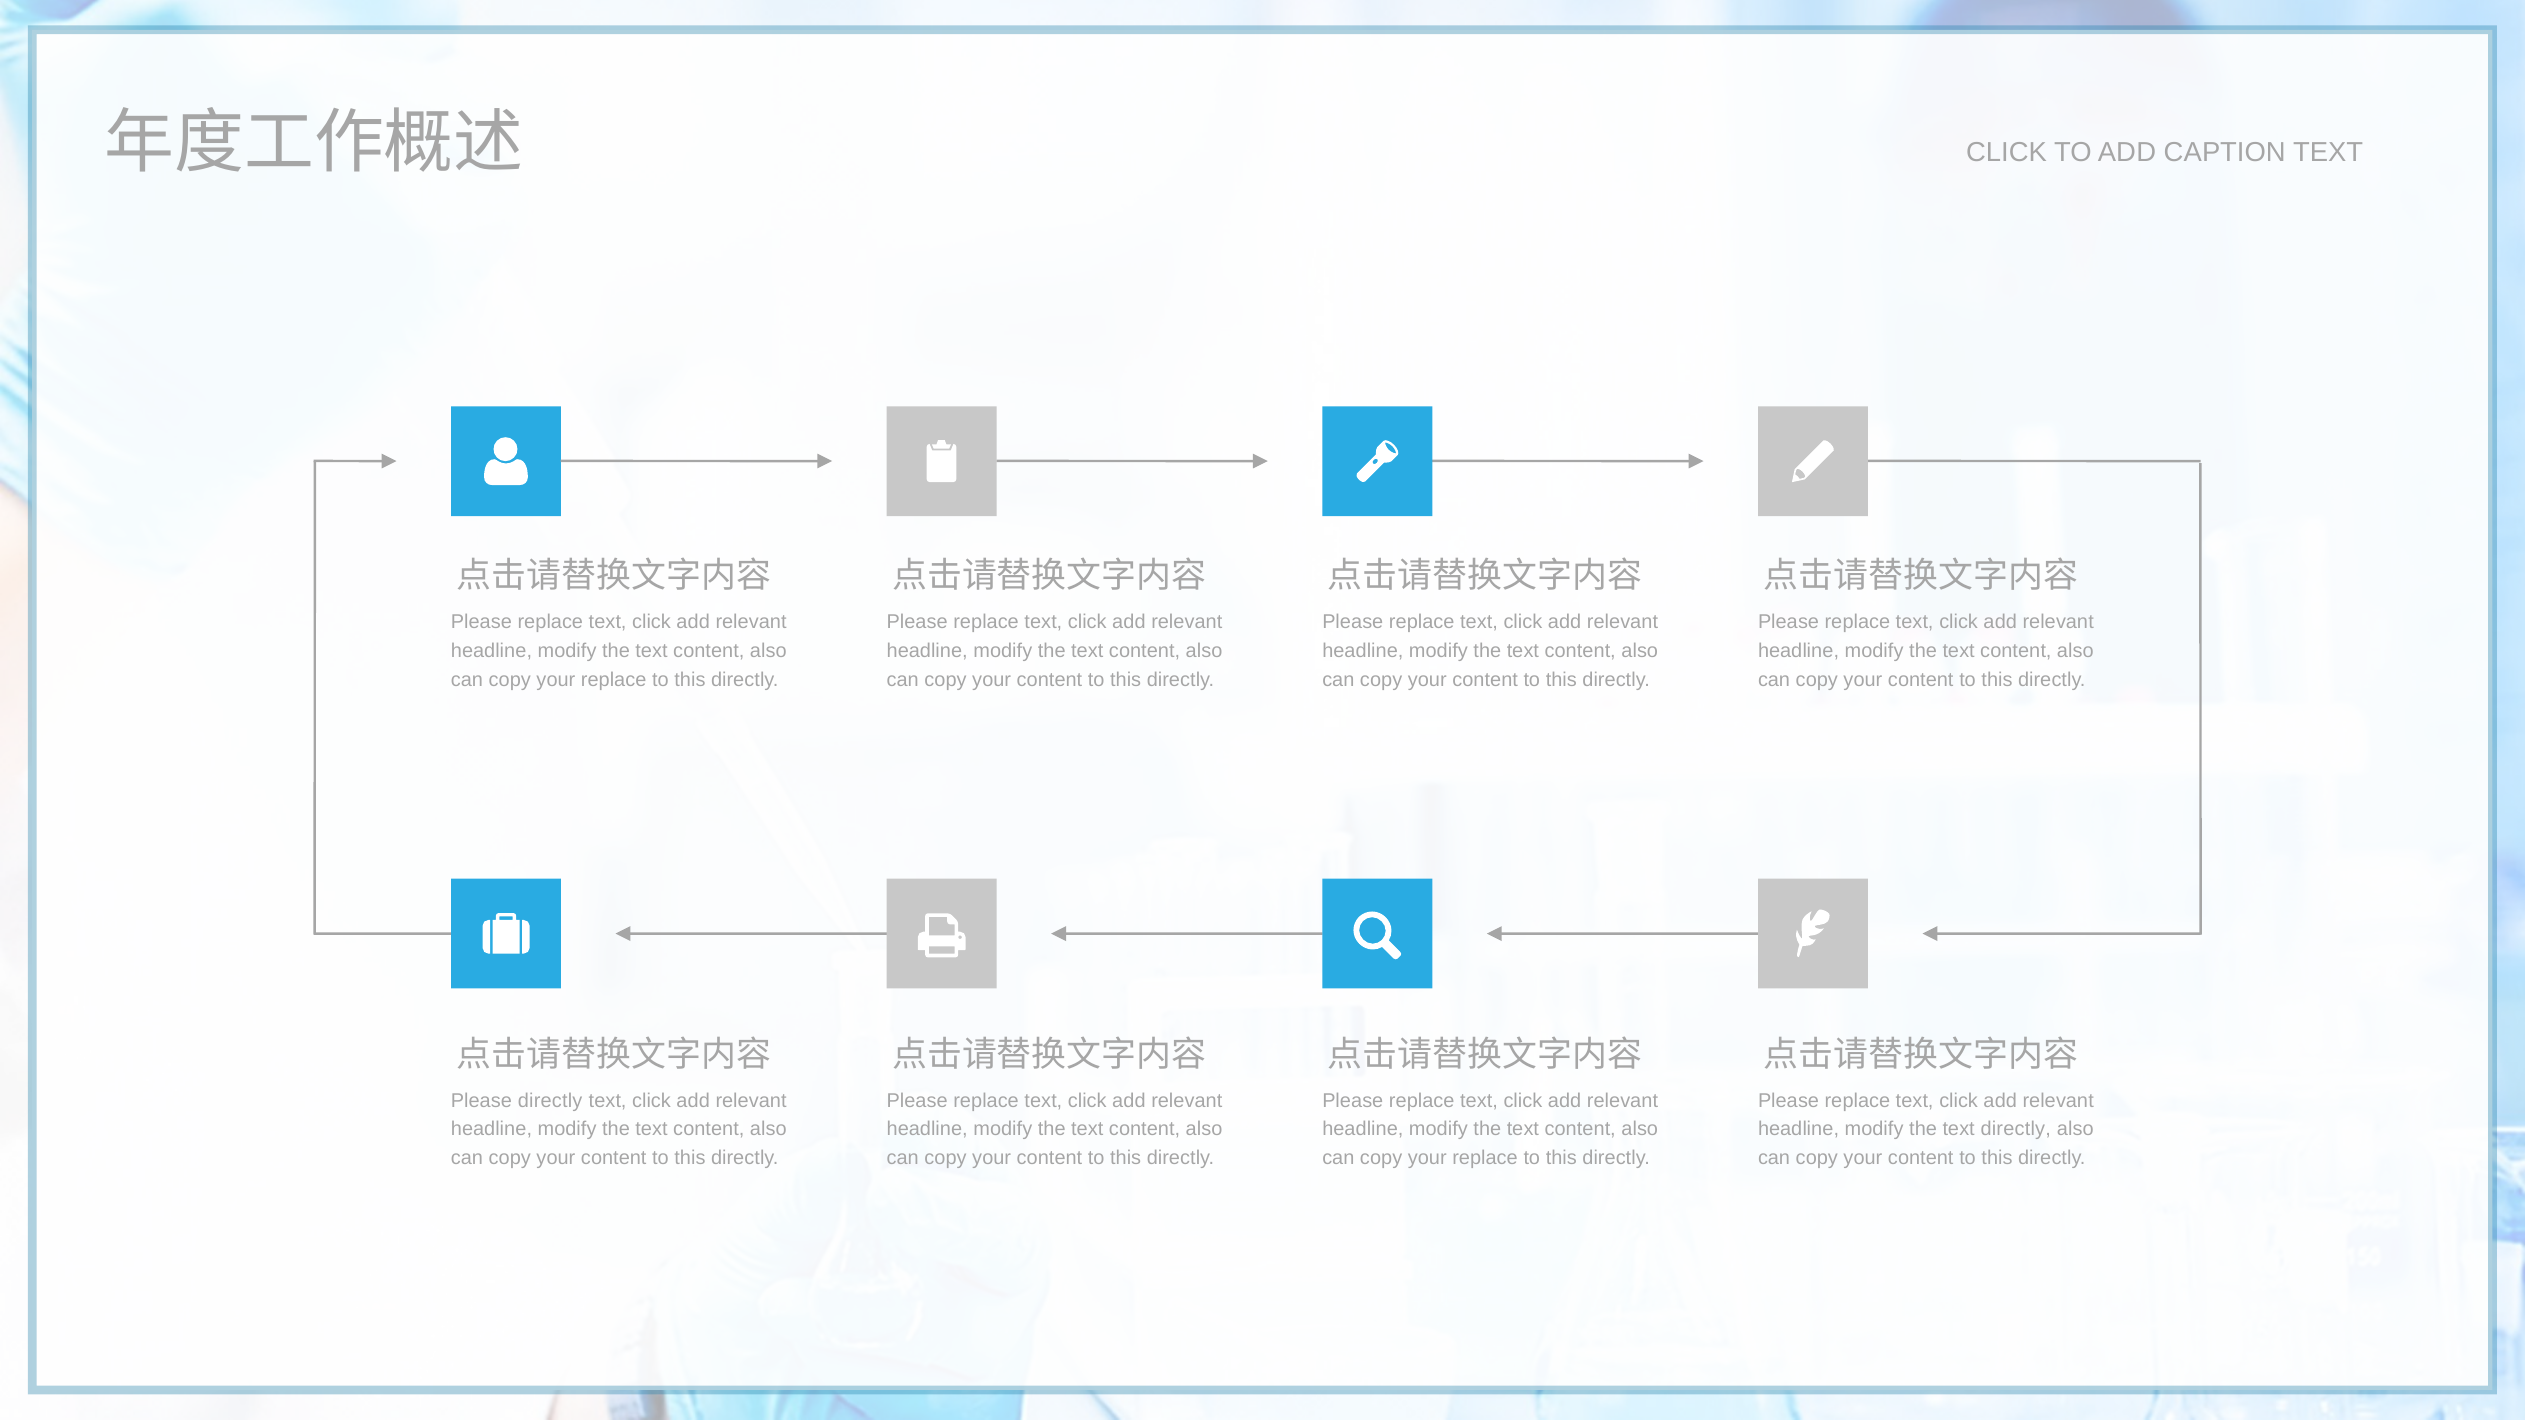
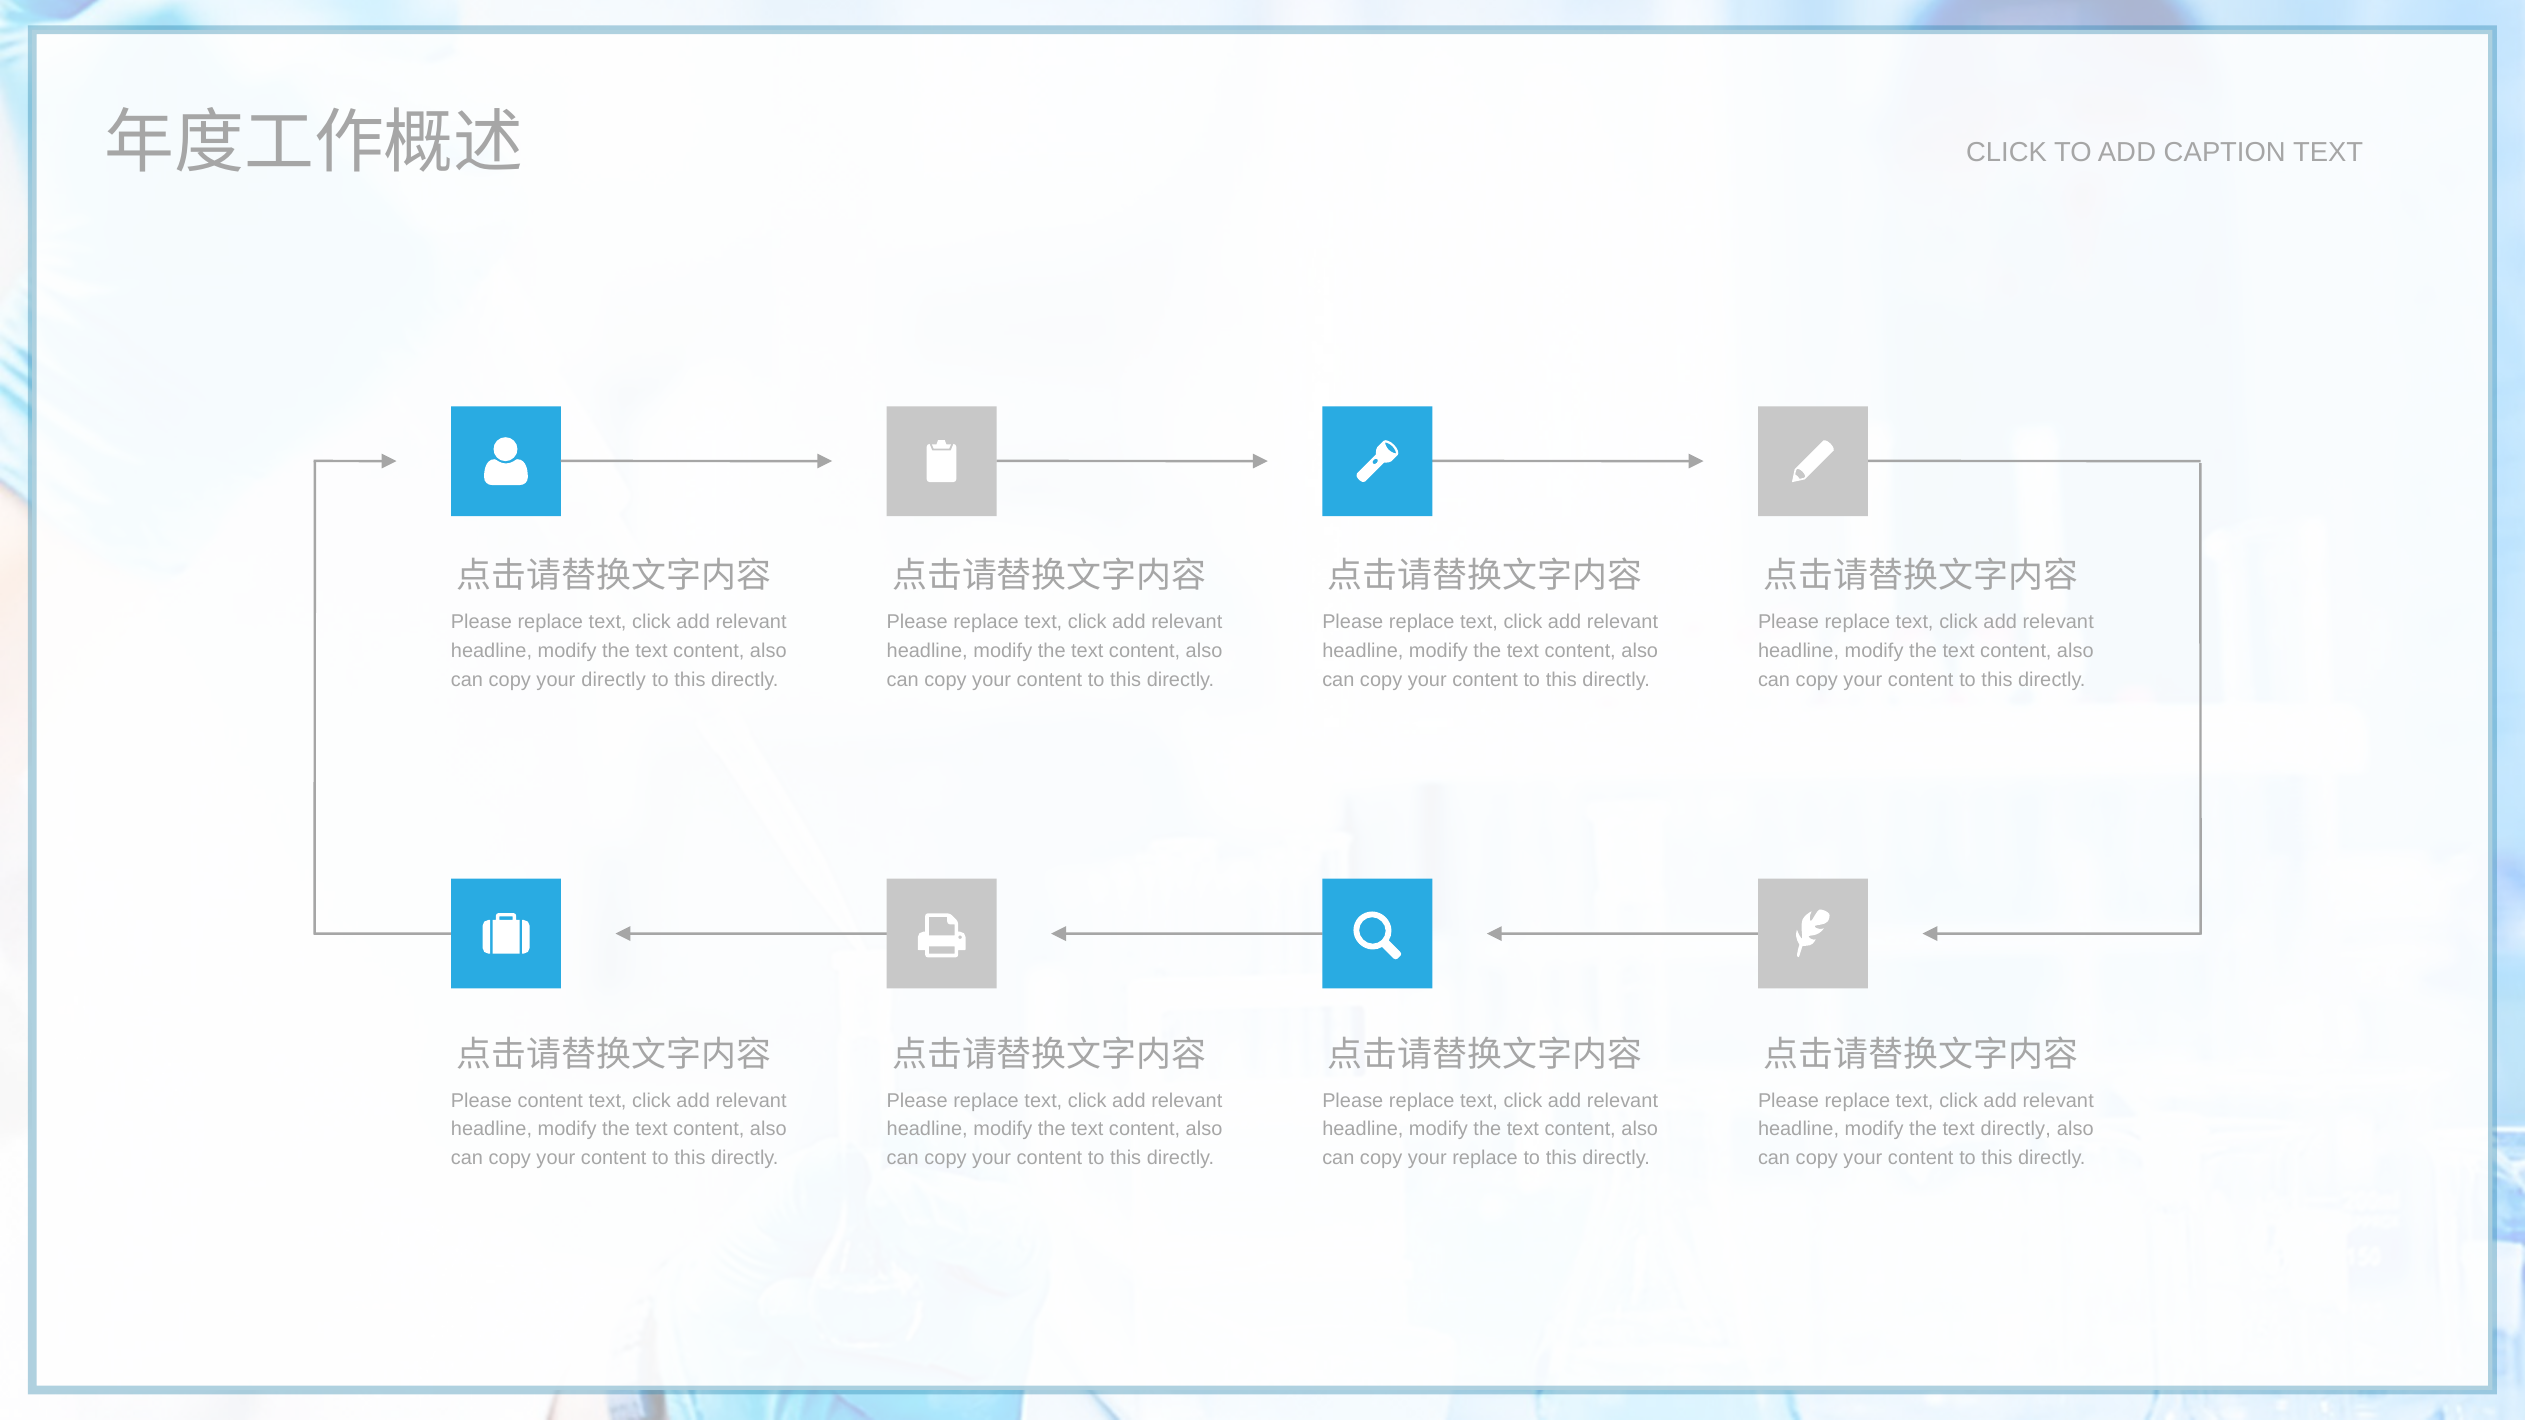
replace: replace -> directly (614, 680)
Please directly: directly -> content (550, 1101)
